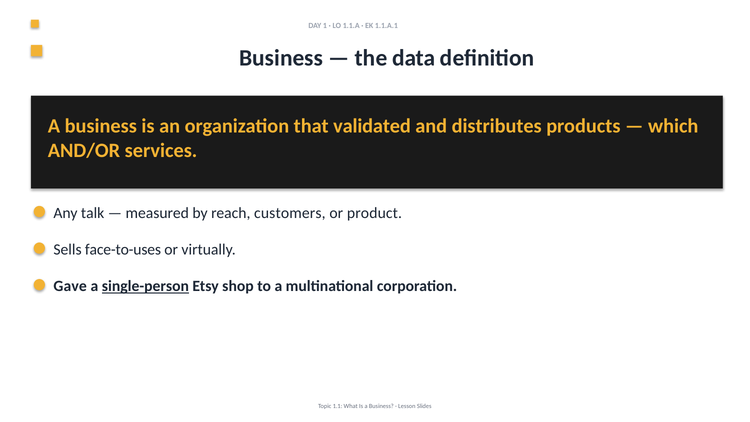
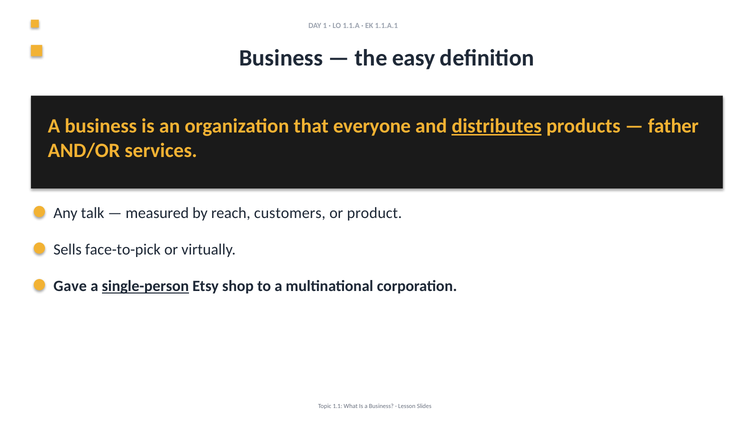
data: data -> easy (414, 58)
validated: validated -> everyone (372, 126)
distributes underline: none -> present (497, 126)
which: which -> father (673, 126)
face-to-uses: face-to-uses -> face-to-pick (123, 250)
